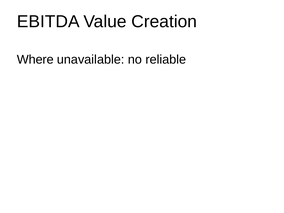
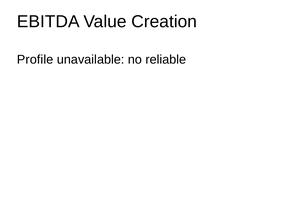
Where: Where -> Profile (35, 60)
